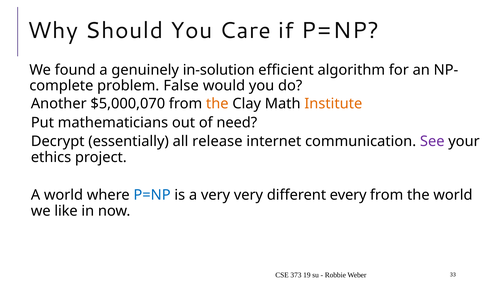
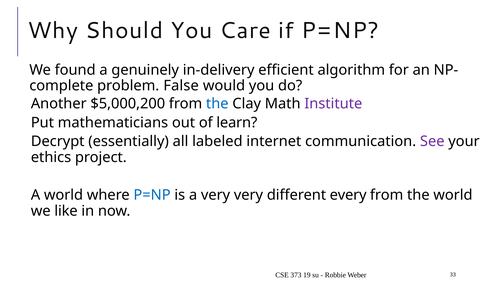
in-solution: in-solution -> in-delivery (219, 70)
$5,000,070: $5,000,070 -> $5,000,200 (128, 104)
the colour: orange -> blue (217, 104)
Institute colour: orange -> purple (333, 104)
need: need -> learn (237, 123)
release: release -> labeled (217, 142)
